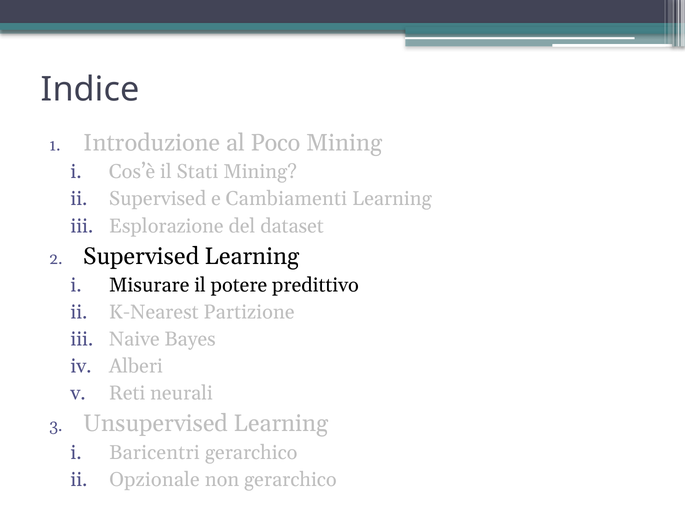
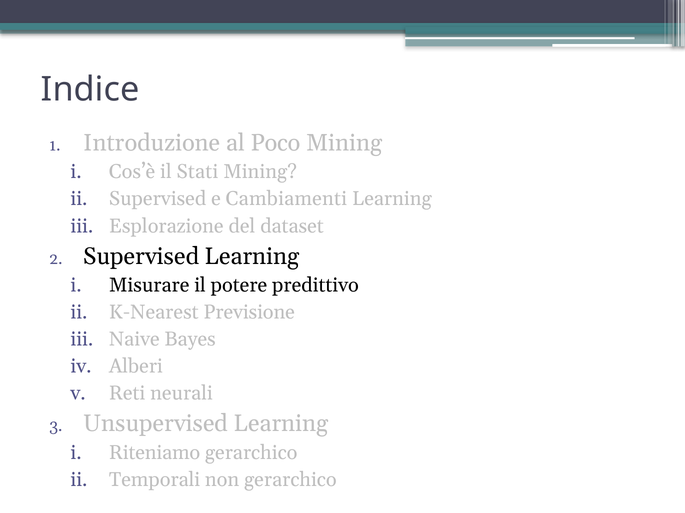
Partizione: Partizione -> Previsione (249, 313)
Baricentri: Baricentri -> Riteniamo (155, 453)
Opzionale: Opzionale -> Temporali (155, 480)
